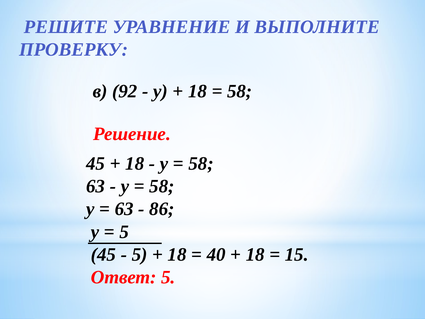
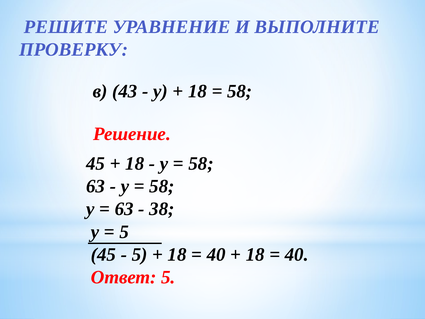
92: 92 -> 43 (125, 91)
86: 86 -> 38 (162, 209)
15: 15 -> 40 (297, 254)
